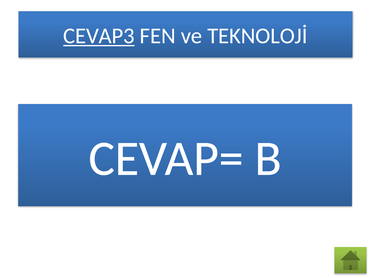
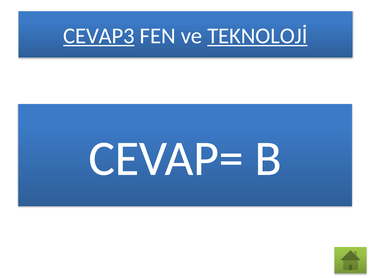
TEKNOLOJİ underline: none -> present (257, 36)
